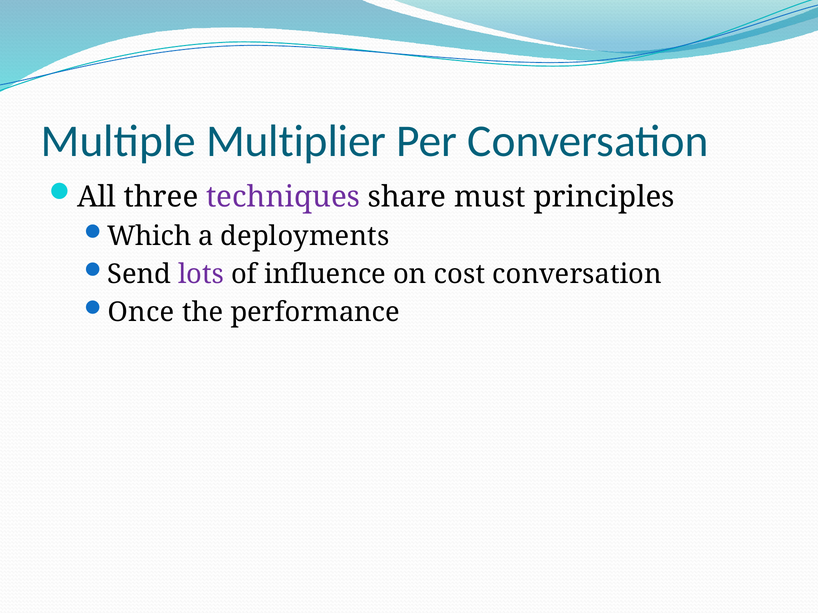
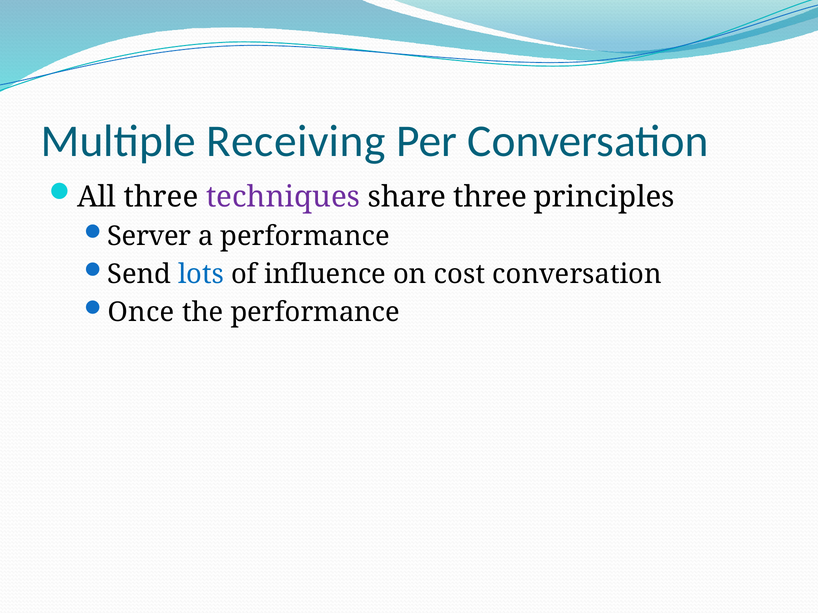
Multiplier: Multiplier -> Receiving (296, 141)
share must: must -> three (490, 197)
Which: Which -> Server (149, 236)
a deployments: deployments -> performance (305, 236)
lots colour: purple -> blue (201, 274)
